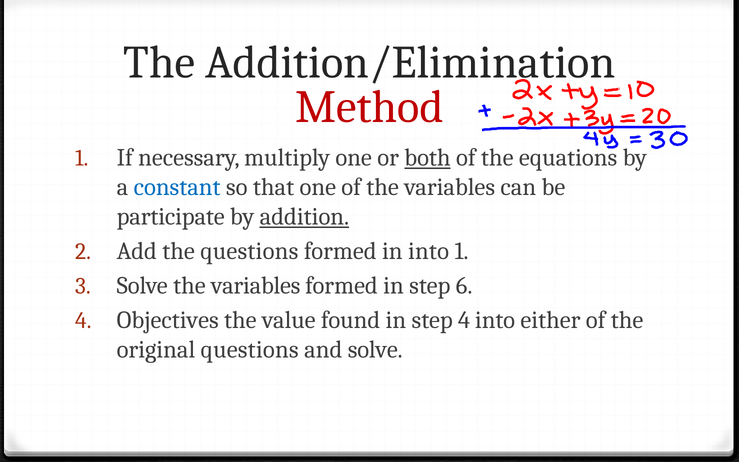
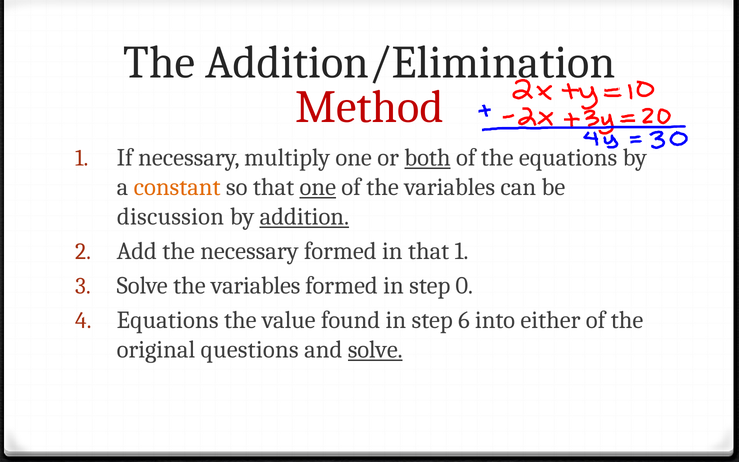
constant colour: blue -> orange (177, 187)
one underline: none -> present (318, 187)
participate: participate -> discussion (171, 217)
the questions: questions -> necessary (249, 251)
in into: into -> that (429, 251)
6: 6 -> 0 (464, 286)
Objectives: Objectives -> Equations (168, 320)
step 4: 4 -> 6 (464, 320)
solve underline: none -> present (375, 350)
